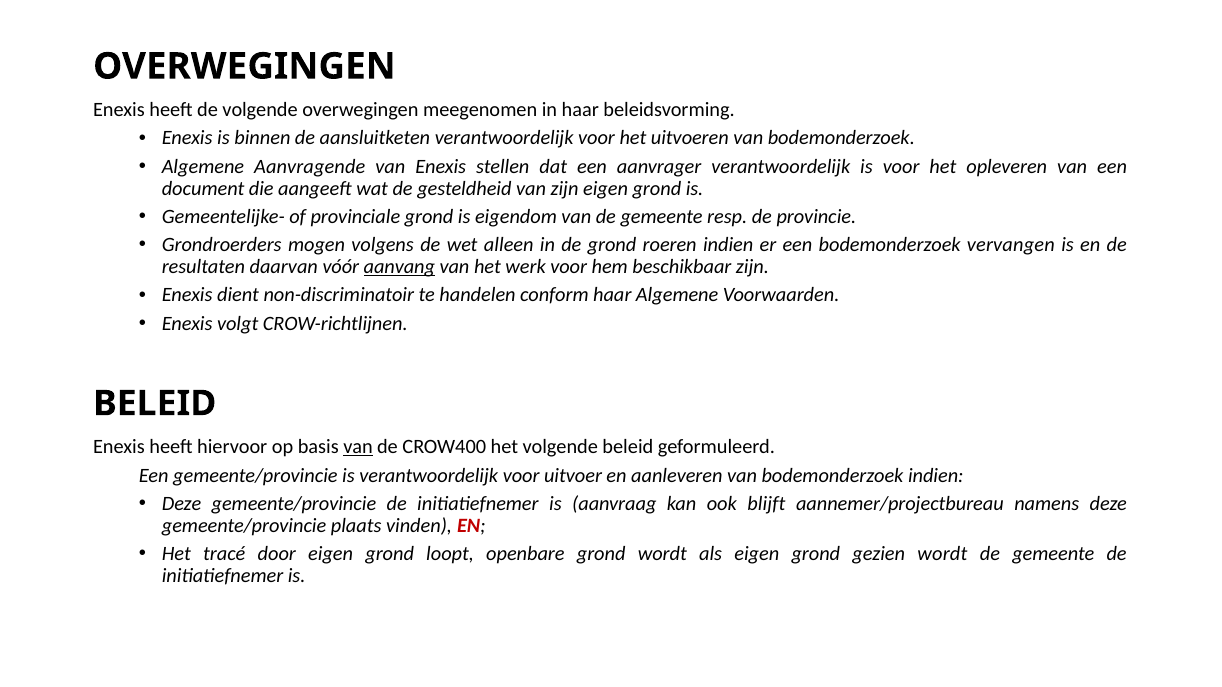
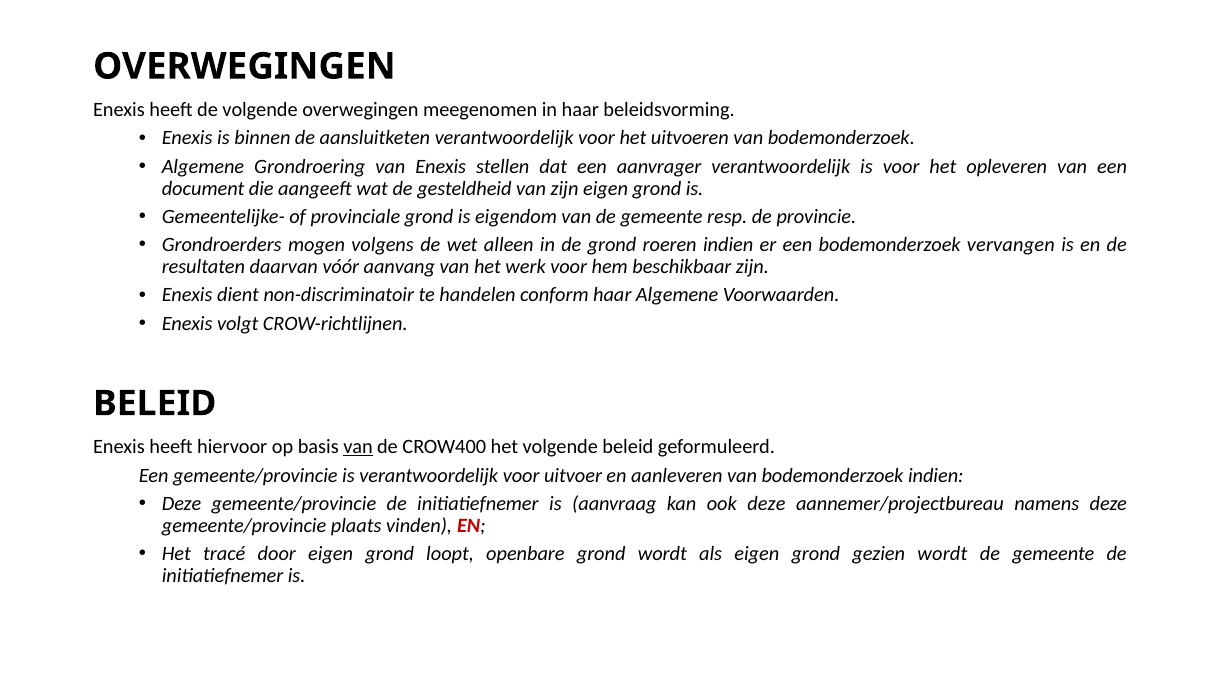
Aanvragende: Aanvragende -> Grondroering (310, 167)
aanvang underline: present -> none (399, 267)
ook blijft: blijft -> deze (766, 504)
